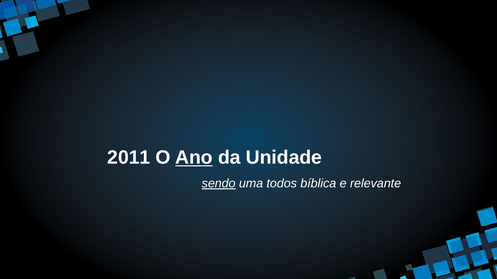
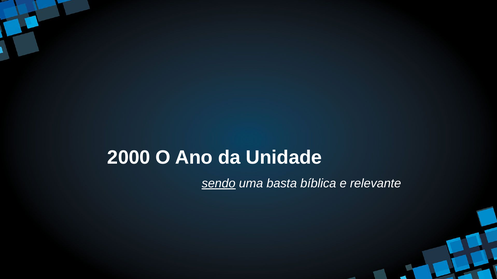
2011: 2011 -> 2000 (129, 158)
Ano underline: present -> none (194, 158)
todos: todos -> basta (282, 184)
